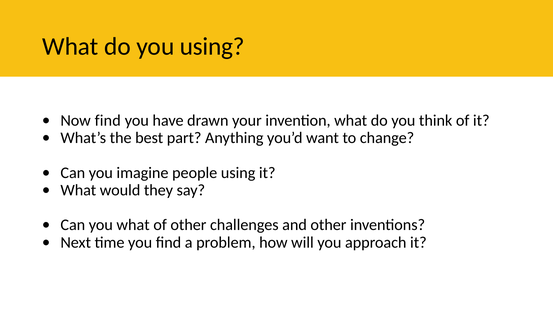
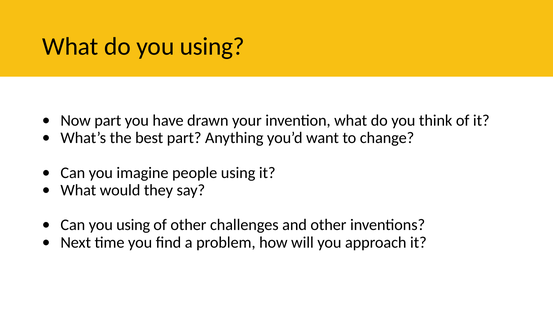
Now find: find -> part (108, 121)
Can you what: what -> using (133, 225)
